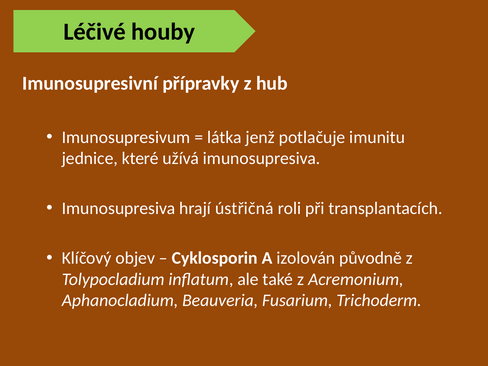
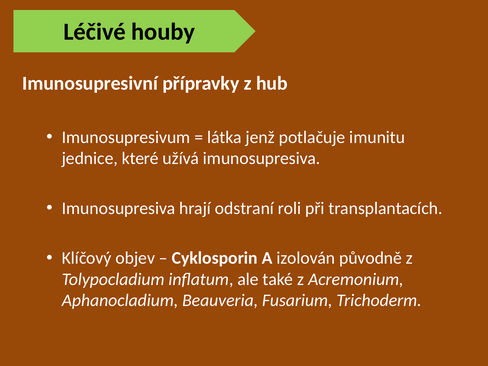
ústřičná: ústřičná -> odstraní (244, 208)
